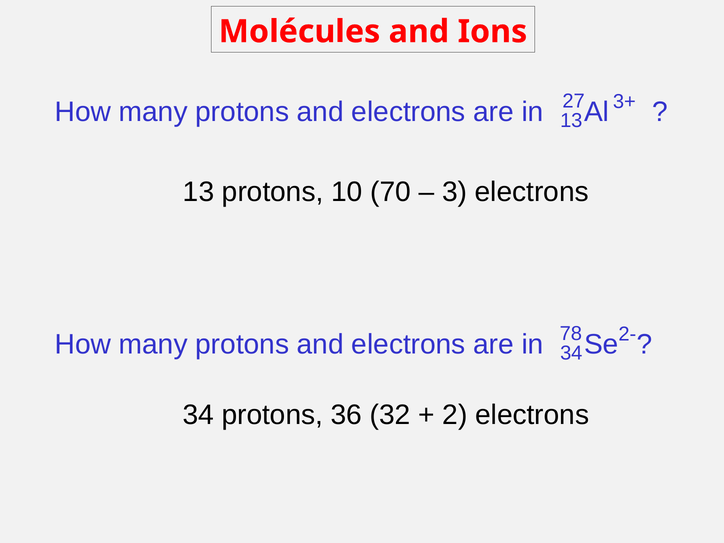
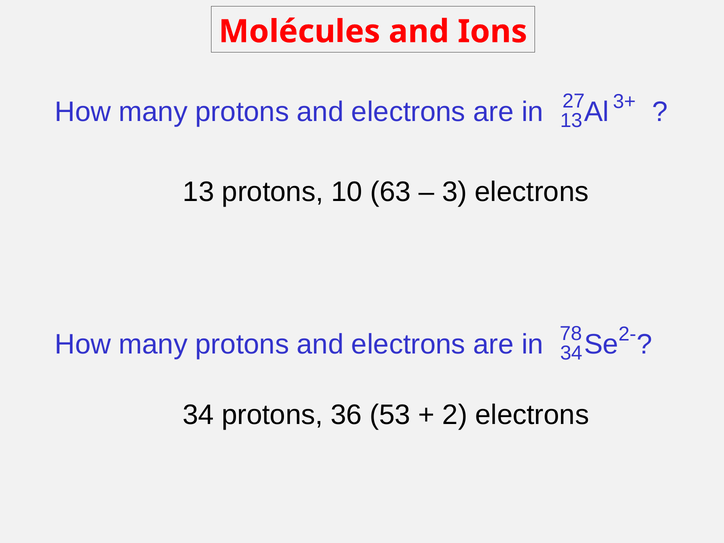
70: 70 -> 63 (391, 192)
32: 32 -> 53 (390, 415)
